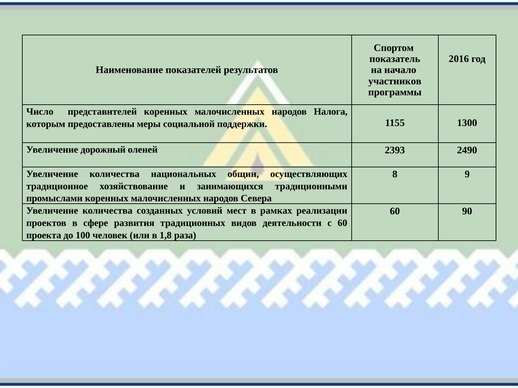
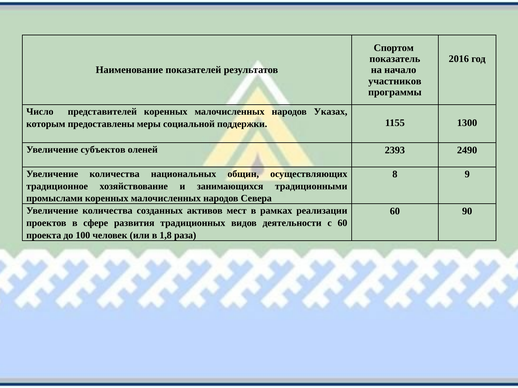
Налога: Налога -> Указах (331, 112)
дорожный: дорожный -> субъектов (103, 150)
условий: условий -> активов (205, 211)
